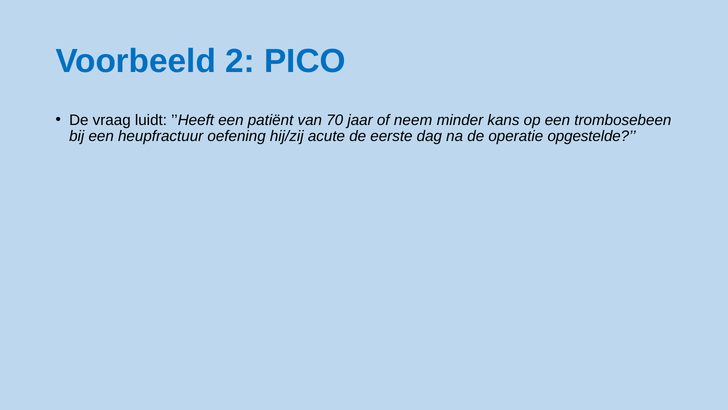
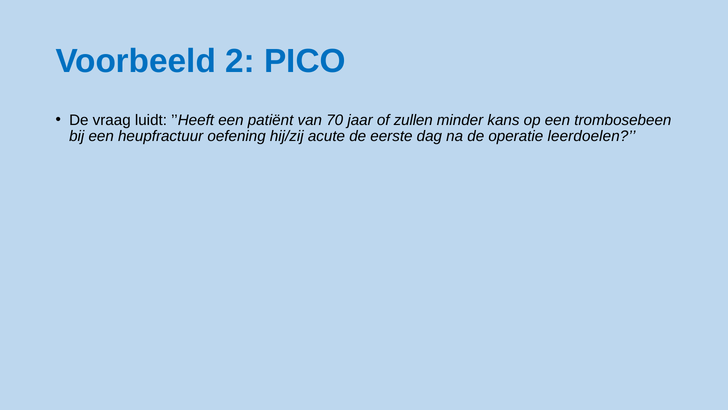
neem: neem -> zullen (413, 120)
opgestelde: opgestelde -> leerdoelen (591, 136)
